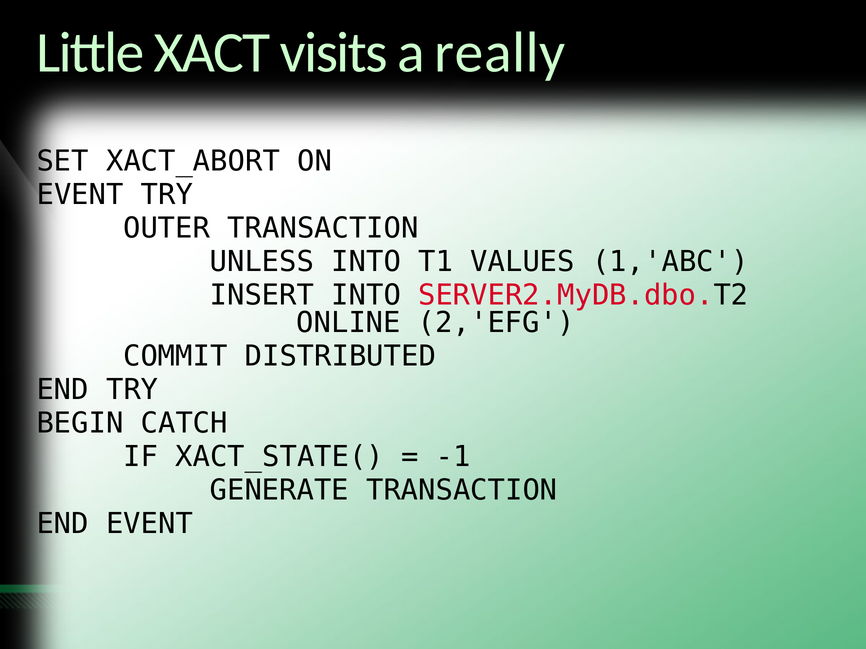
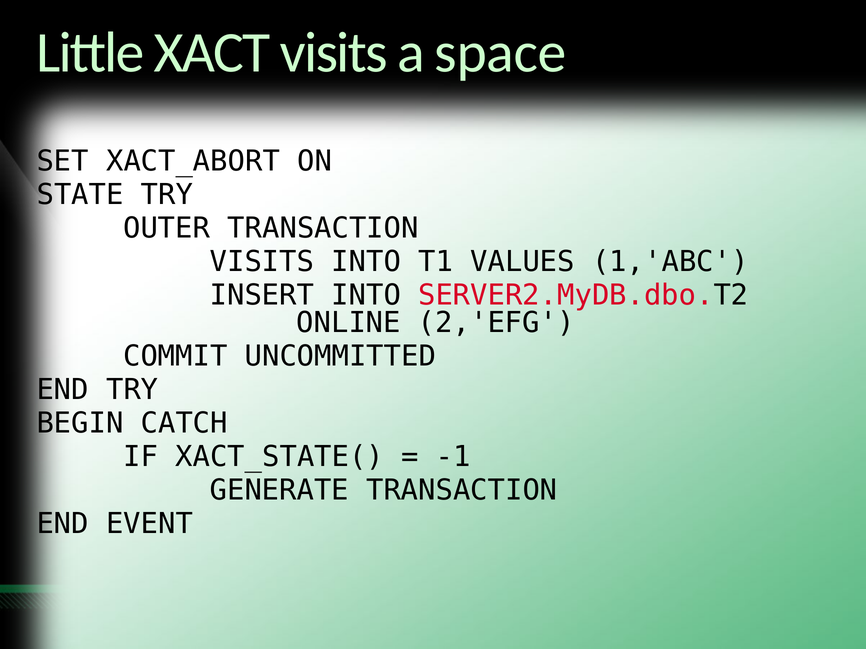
really: really -> space (500, 53)
EVENT: EVENT -> STATE (80, 195)
UNLESS: UNLESS -> VISITS (262, 262)
DISTRIBUTED: DISTRIBUTED -> UNCOMMITTED (340, 357)
